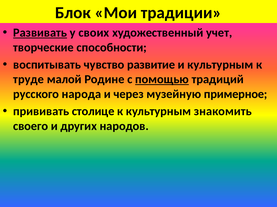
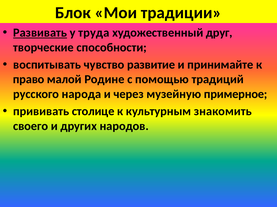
своих: своих -> труда (94, 33)
учет: учет -> друг (219, 33)
и культурным: культурным -> принимайте (220, 65)
труде: труде -> право (29, 80)
помощью underline: present -> none (162, 80)
